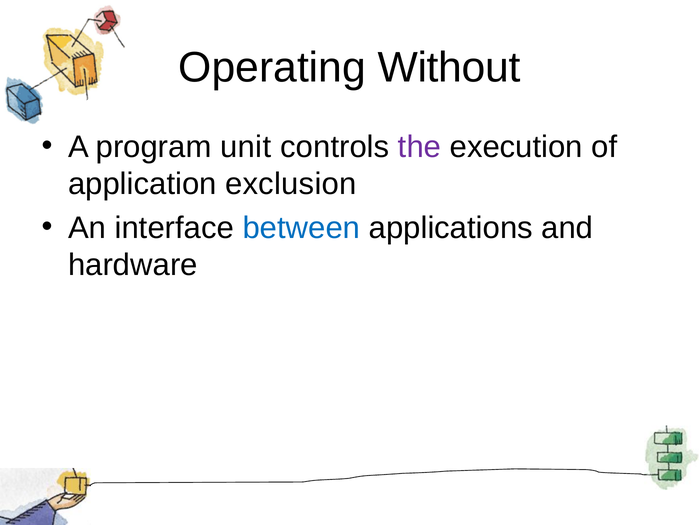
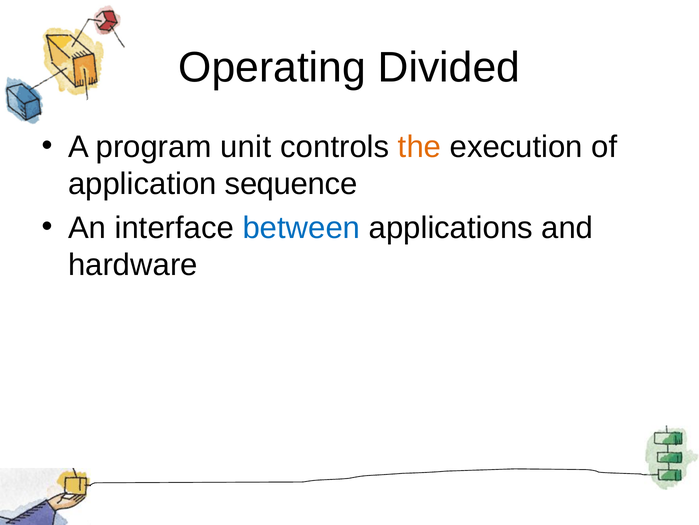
Without: Without -> Divided (449, 68)
the colour: purple -> orange (420, 147)
exclusion: exclusion -> sequence (291, 184)
